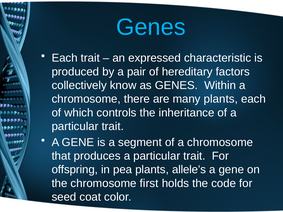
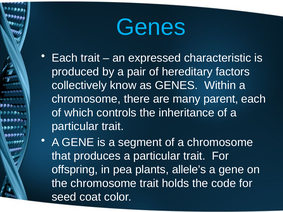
many plants: plants -> parent (221, 99)
chromosome first: first -> trait (149, 184)
